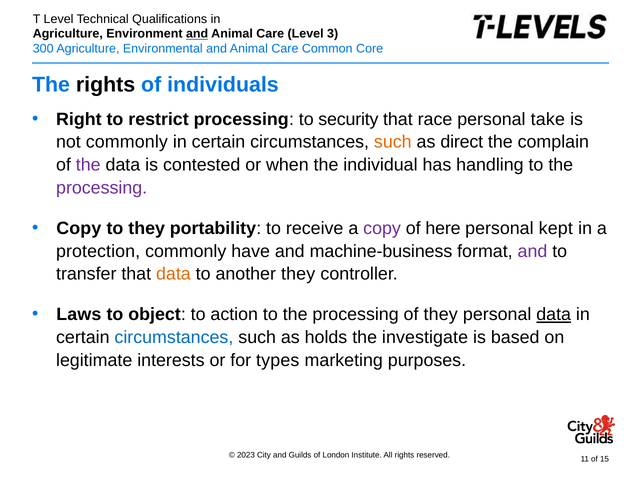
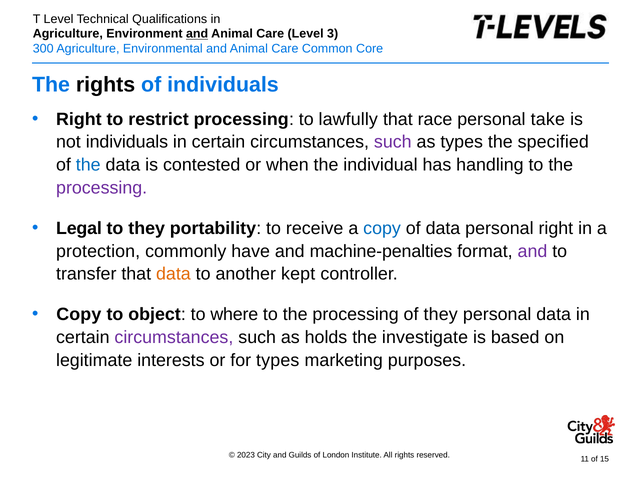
security: security -> lawfully (348, 119)
not commonly: commonly -> individuals (127, 142)
such colour: orange -> purple (393, 142)
as direct: direct -> types (462, 142)
complain: complain -> specified (553, 142)
the colour: purple -> blue (88, 165)
Copy: Copy -> Legal (79, 229)
copy colour: purple -> blue (382, 229)
of here: here -> data (443, 229)
personal kept: kept -> right (556, 229)
machine-business: machine-business -> machine-penalties (381, 252)
another they: they -> kept (298, 274)
Laws: Laws -> Copy (79, 315)
action: action -> where (234, 315)
data underline: present -> none (554, 315)
circumstances colour: blue -> purple (174, 338)
